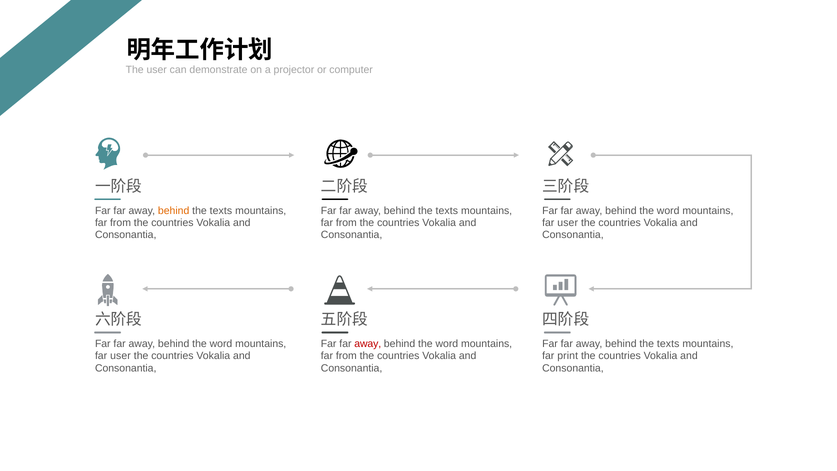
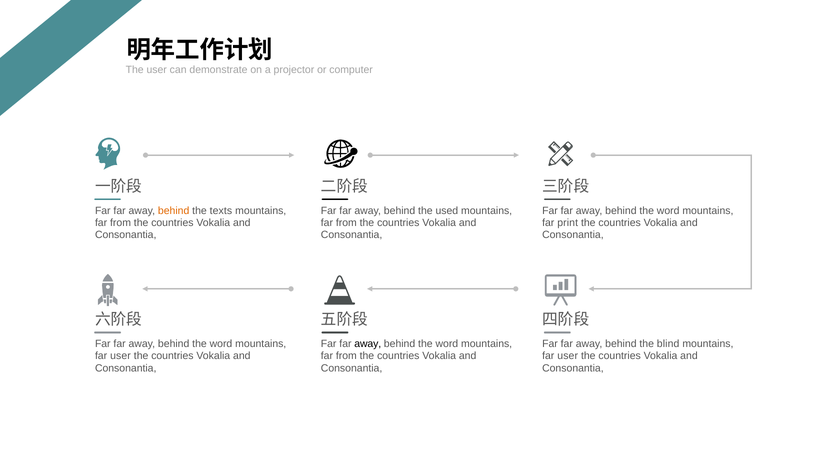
texts: texts -> used (447, 211)
user: user -> print (568, 223)
away colour: red -> black (368, 344)
texts: texts -> blind (668, 344)
print: print -> user (568, 356)
